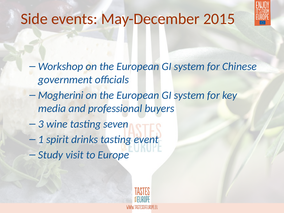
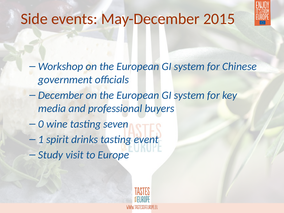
Mogherini: Mogherini -> December (61, 95)
3: 3 -> 0 (41, 124)
